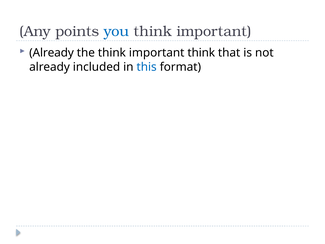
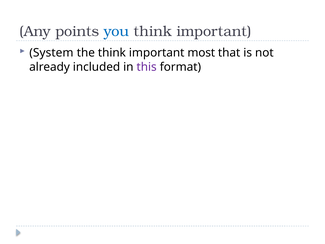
Already: Already -> System (51, 53)
important think: think -> most (201, 53)
this colour: blue -> purple (147, 67)
